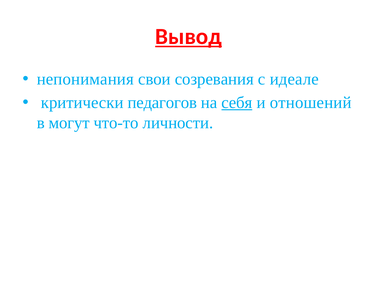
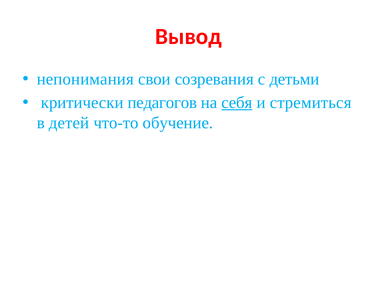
Вывод underline: present -> none (188, 36)
идеале: идеале -> детьми (294, 79)
отношений: отношений -> стремиться (311, 103)
могут: могут -> детей (69, 123)
личности: личности -> обучение (178, 123)
